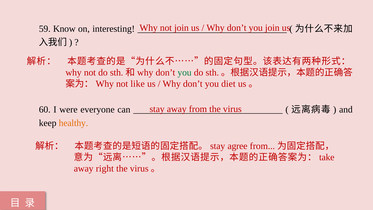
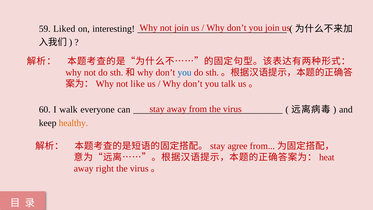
Know: Know -> Liked (64, 29)
you colour: green -> blue (185, 72)
diet: diet -> talk (228, 84)
were: were -> walk (68, 109)
take: take -> heat (327, 157)
